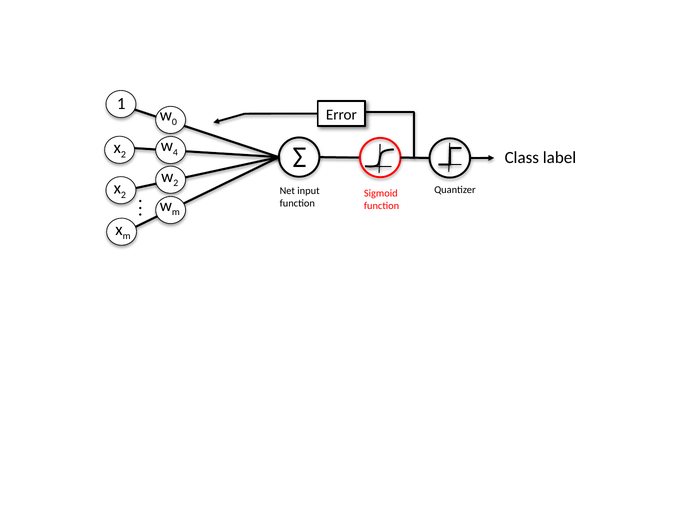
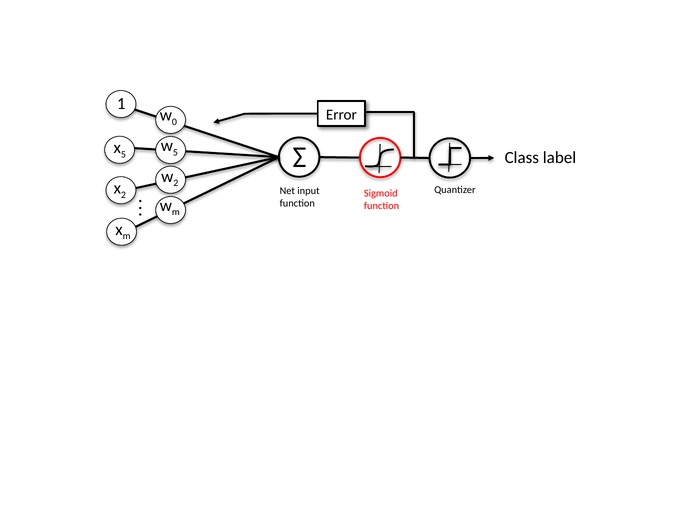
4: 4 -> 5 (175, 152)
2: 2 -> 5 (123, 154)
